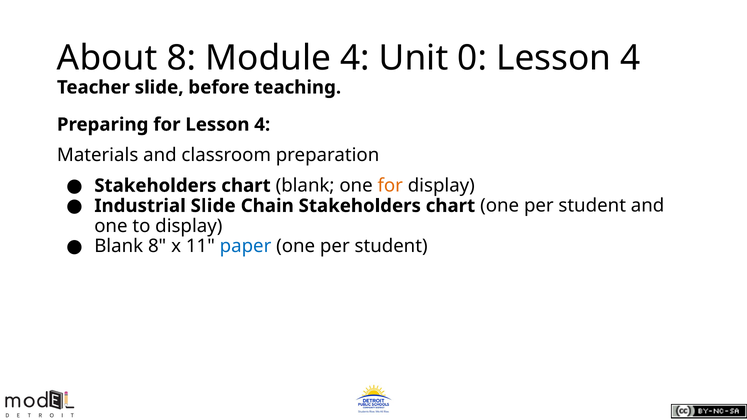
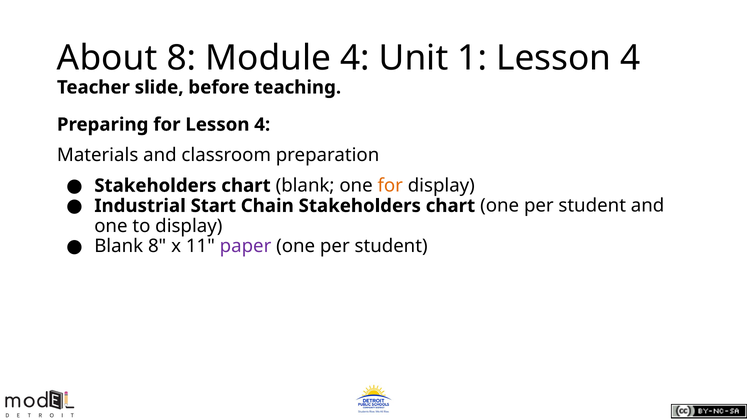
0: 0 -> 1 (472, 58)
Industrial Slide: Slide -> Start (213, 206)
paper colour: blue -> purple (246, 246)
